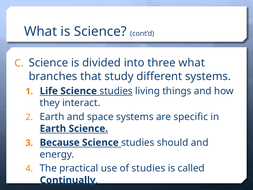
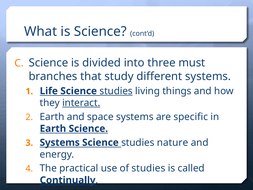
three what: what -> must (192, 63)
interact underline: none -> present (81, 103)
Because: Because -> Systems (60, 142)
should: should -> nature (173, 142)
